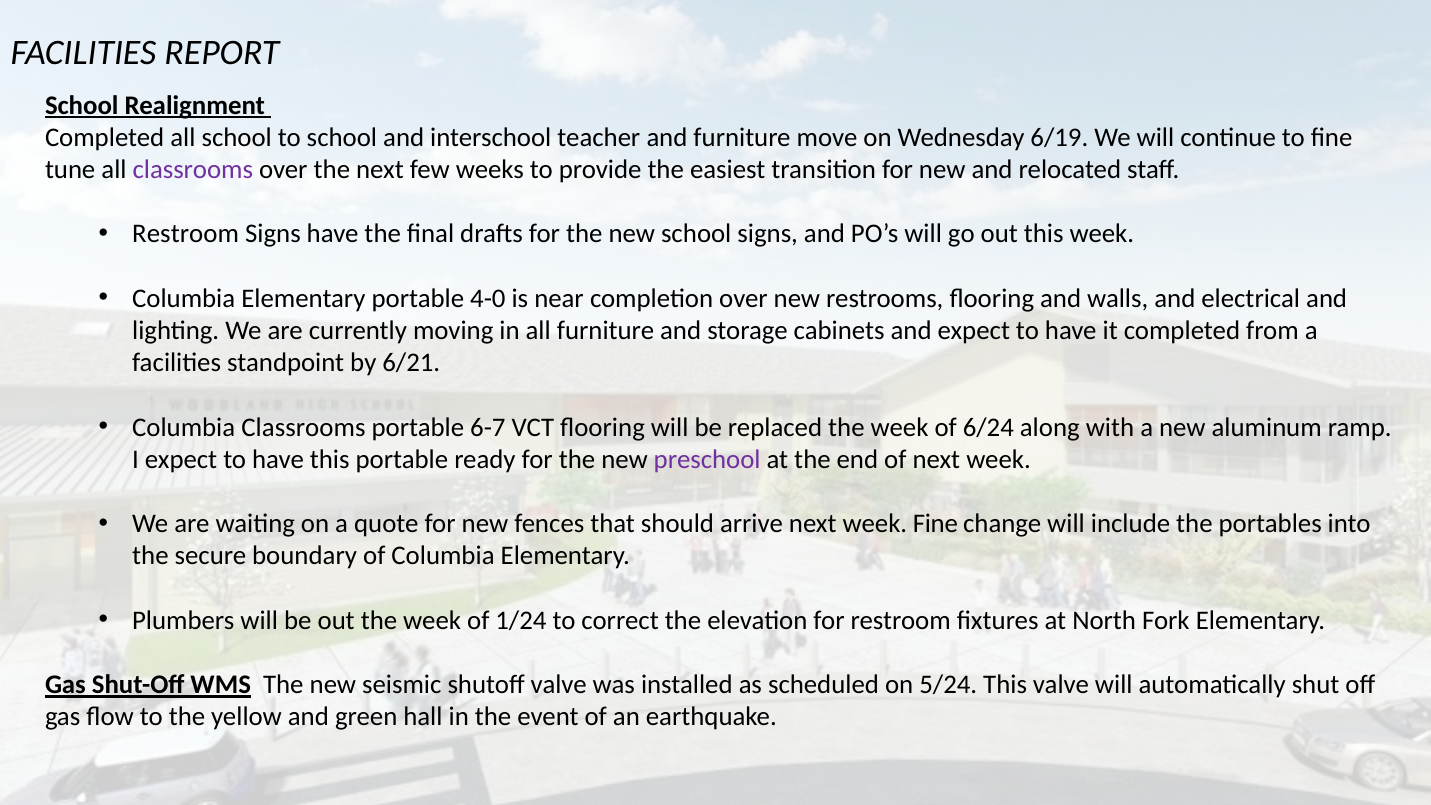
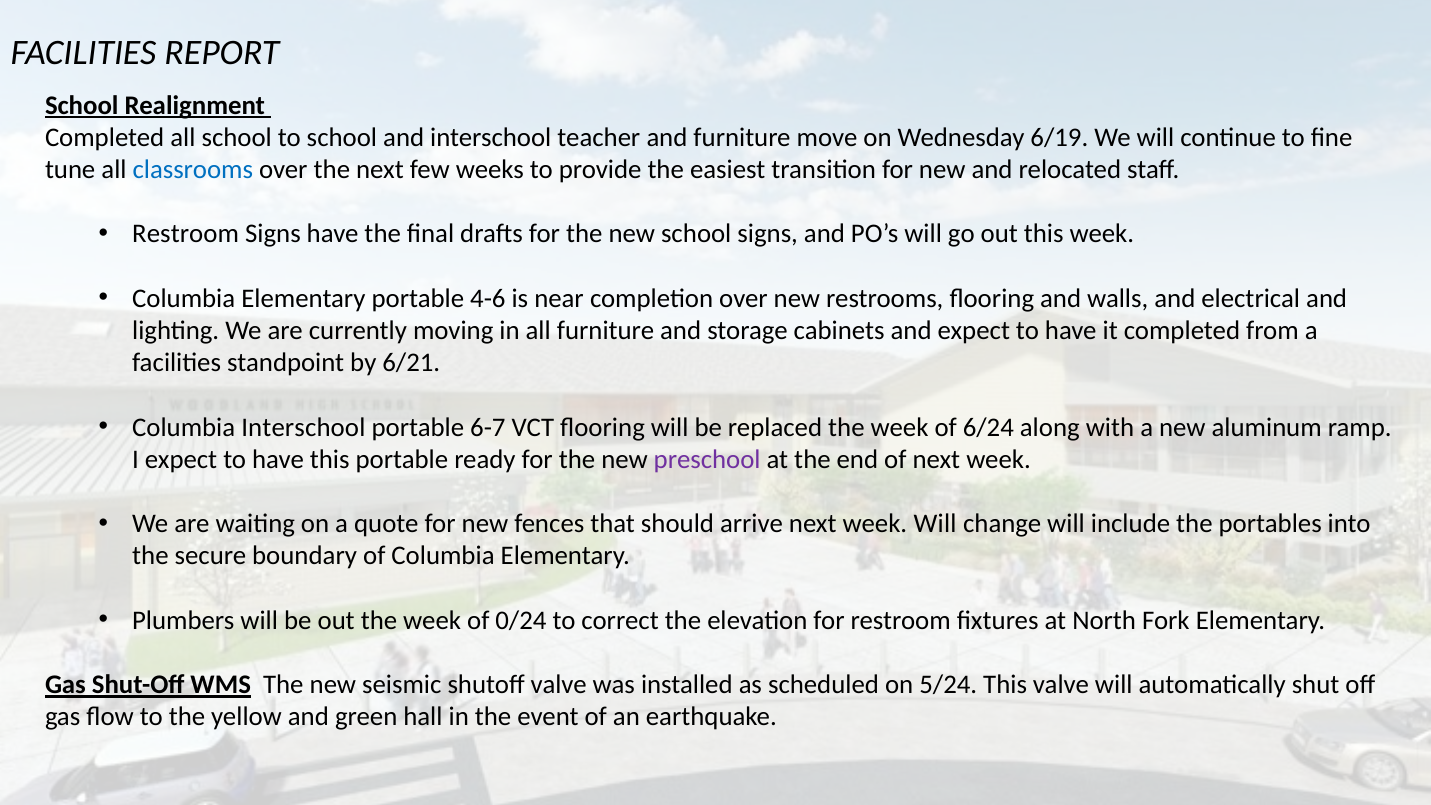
classrooms colour: purple -> blue (193, 170)
4-0: 4-0 -> 4-6 (488, 298)
Columbia Classrooms: Classrooms -> Interschool (303, 427)
week Fine: Fine -> Will (935, 524)
1/24: 1/24 -> 0/24 (521, 620)
